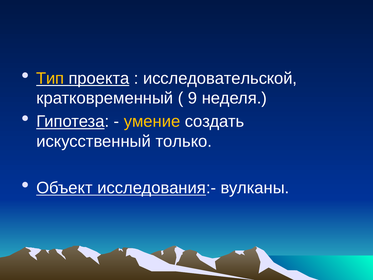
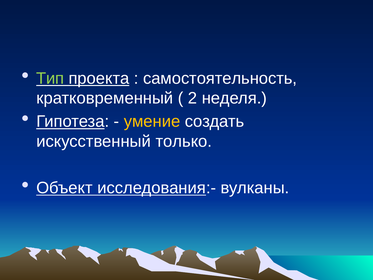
Тип colour: yellow -> light green (50, 78)
исследовательской: исследовательской -> самостоятельность (220, 78)
9: 9 -> 2 (193, 98)
